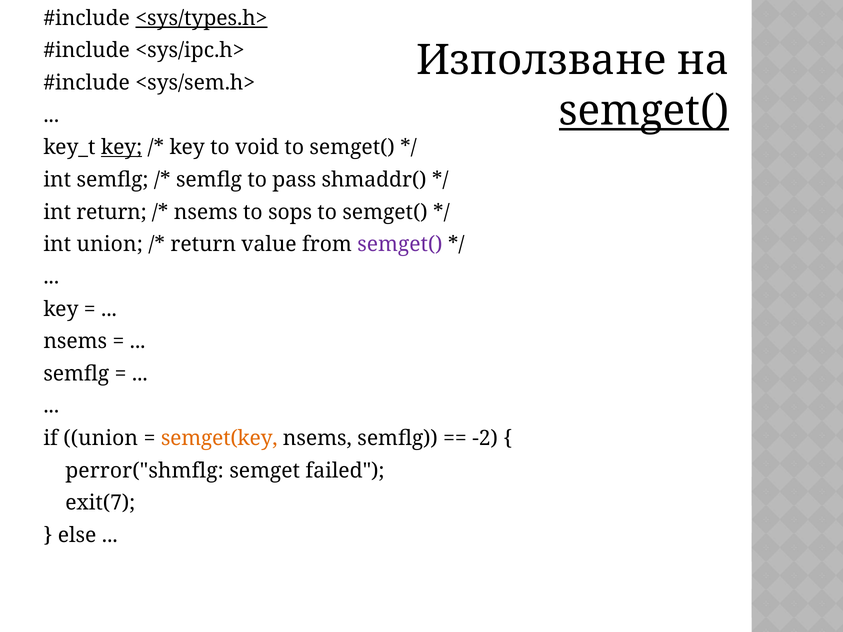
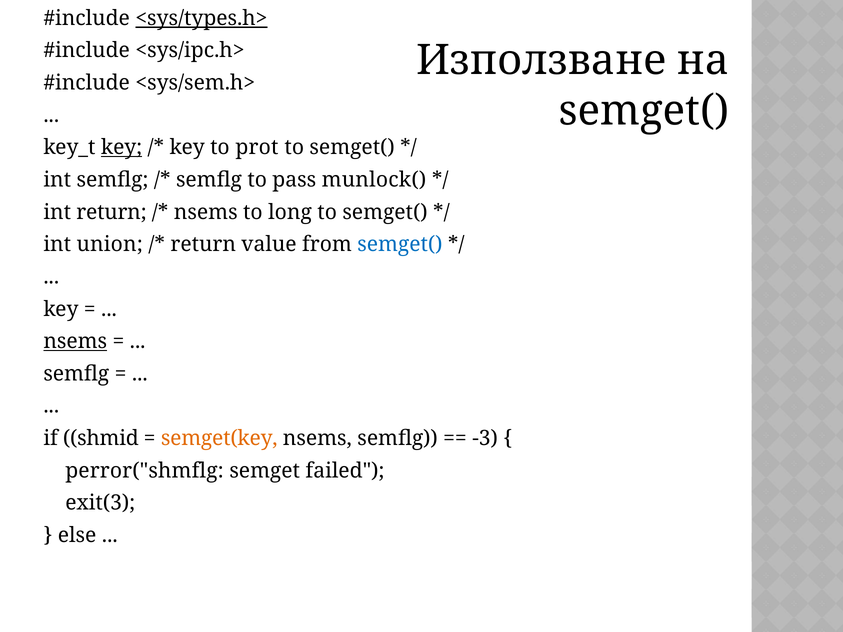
semget( underline: present -> none (644, 111)
void: void -> prot (257, 148)
shmaddr(: shmaddr( -> munlock( (374, 180)
sops: sops -> long (290, 212)
semget( colour: purple -> blue (400, 245)
nsems underline: none -> present (75, 341)
if union: union -> shmid (101, 438)
-2: -2 -> -3 (485, 438)
exit(7: exit(7 -> exit(3 (100, 503)
